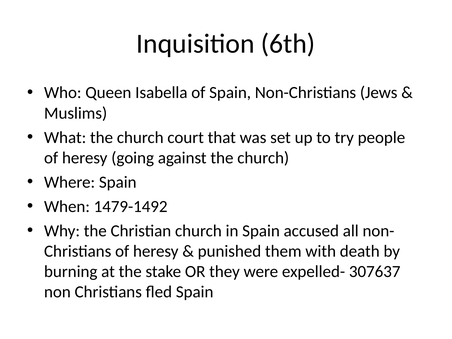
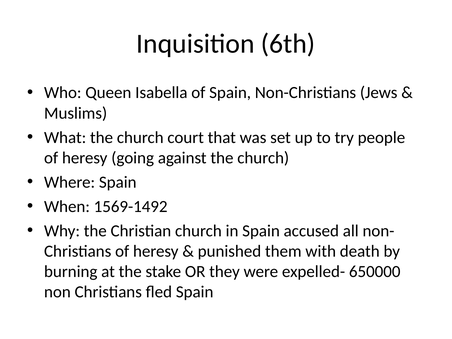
1479-1492: 1479-1492 -> 1569-1492 (131, 207)
307637: 307637 -> 650000 (375, 272)
